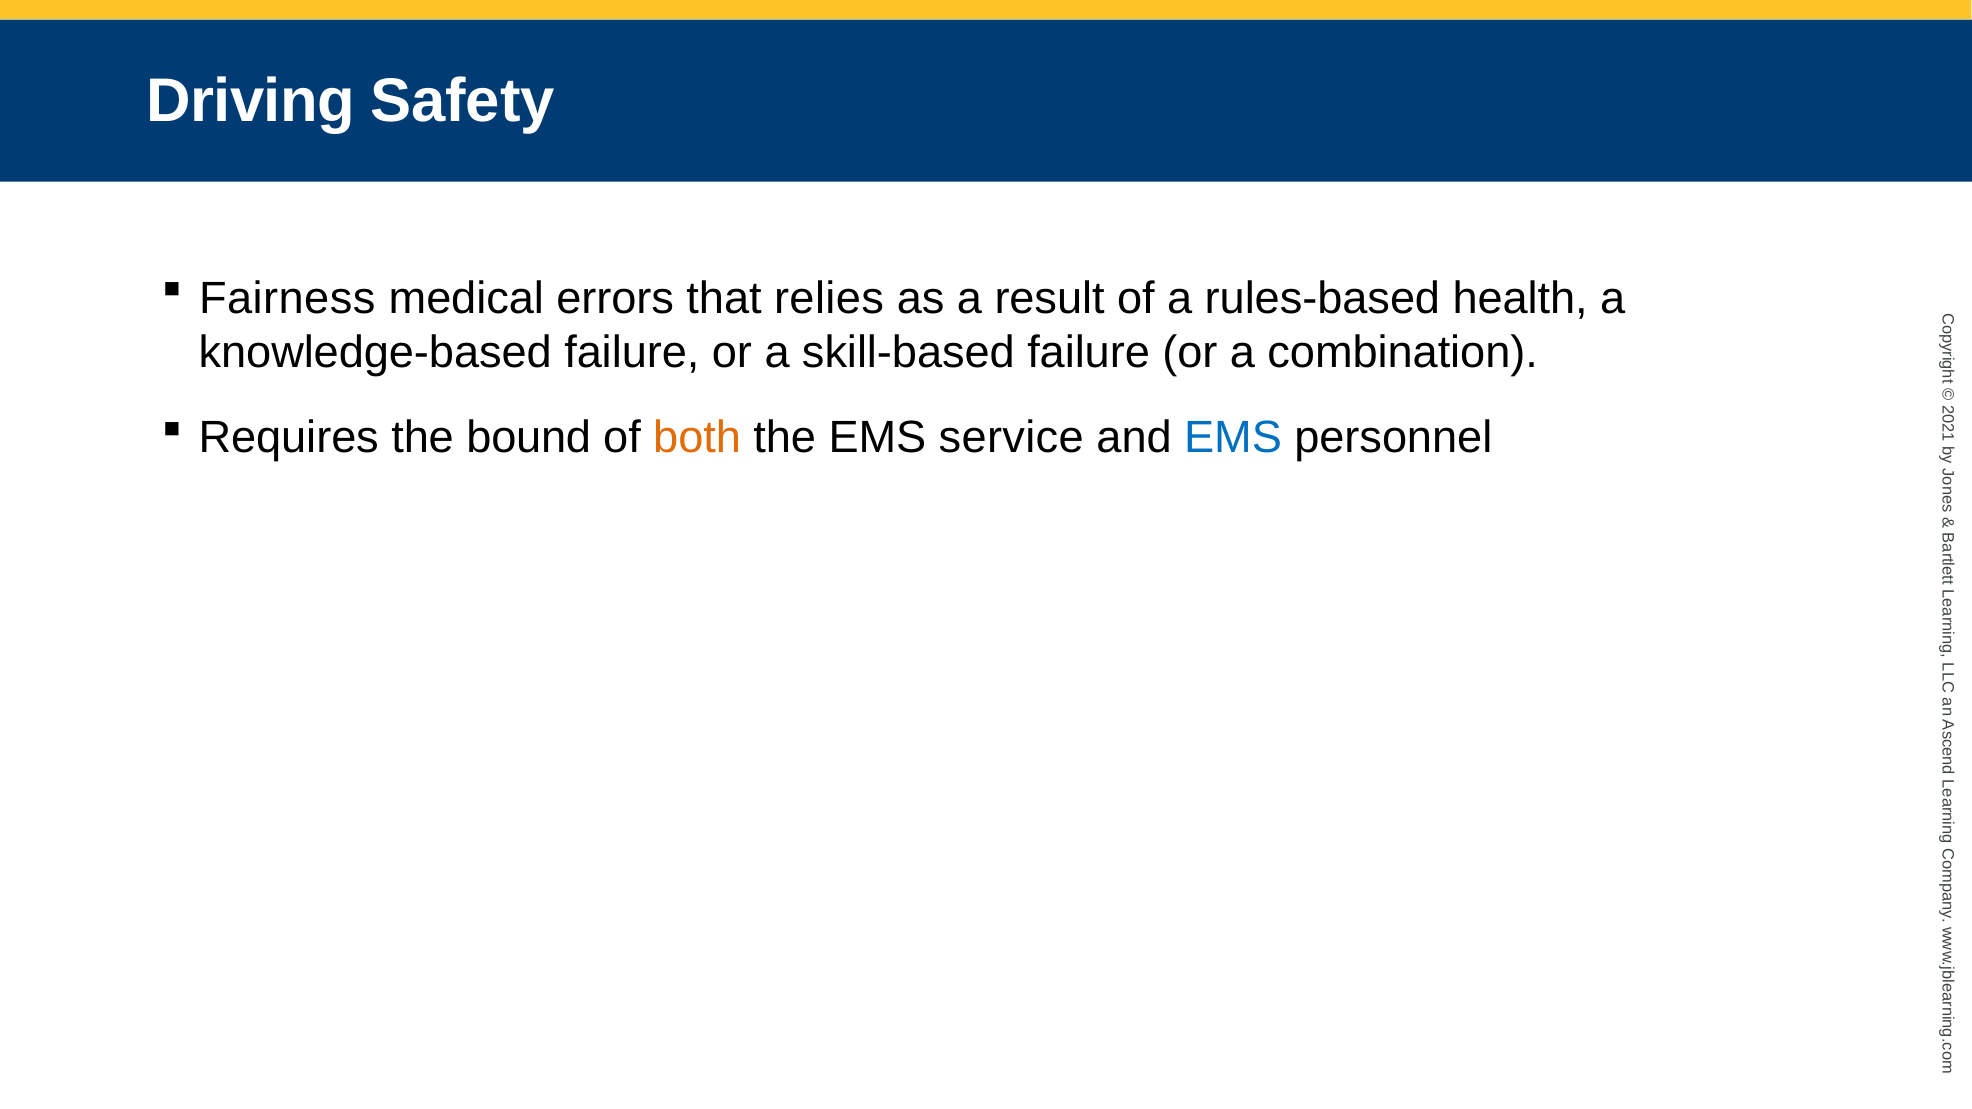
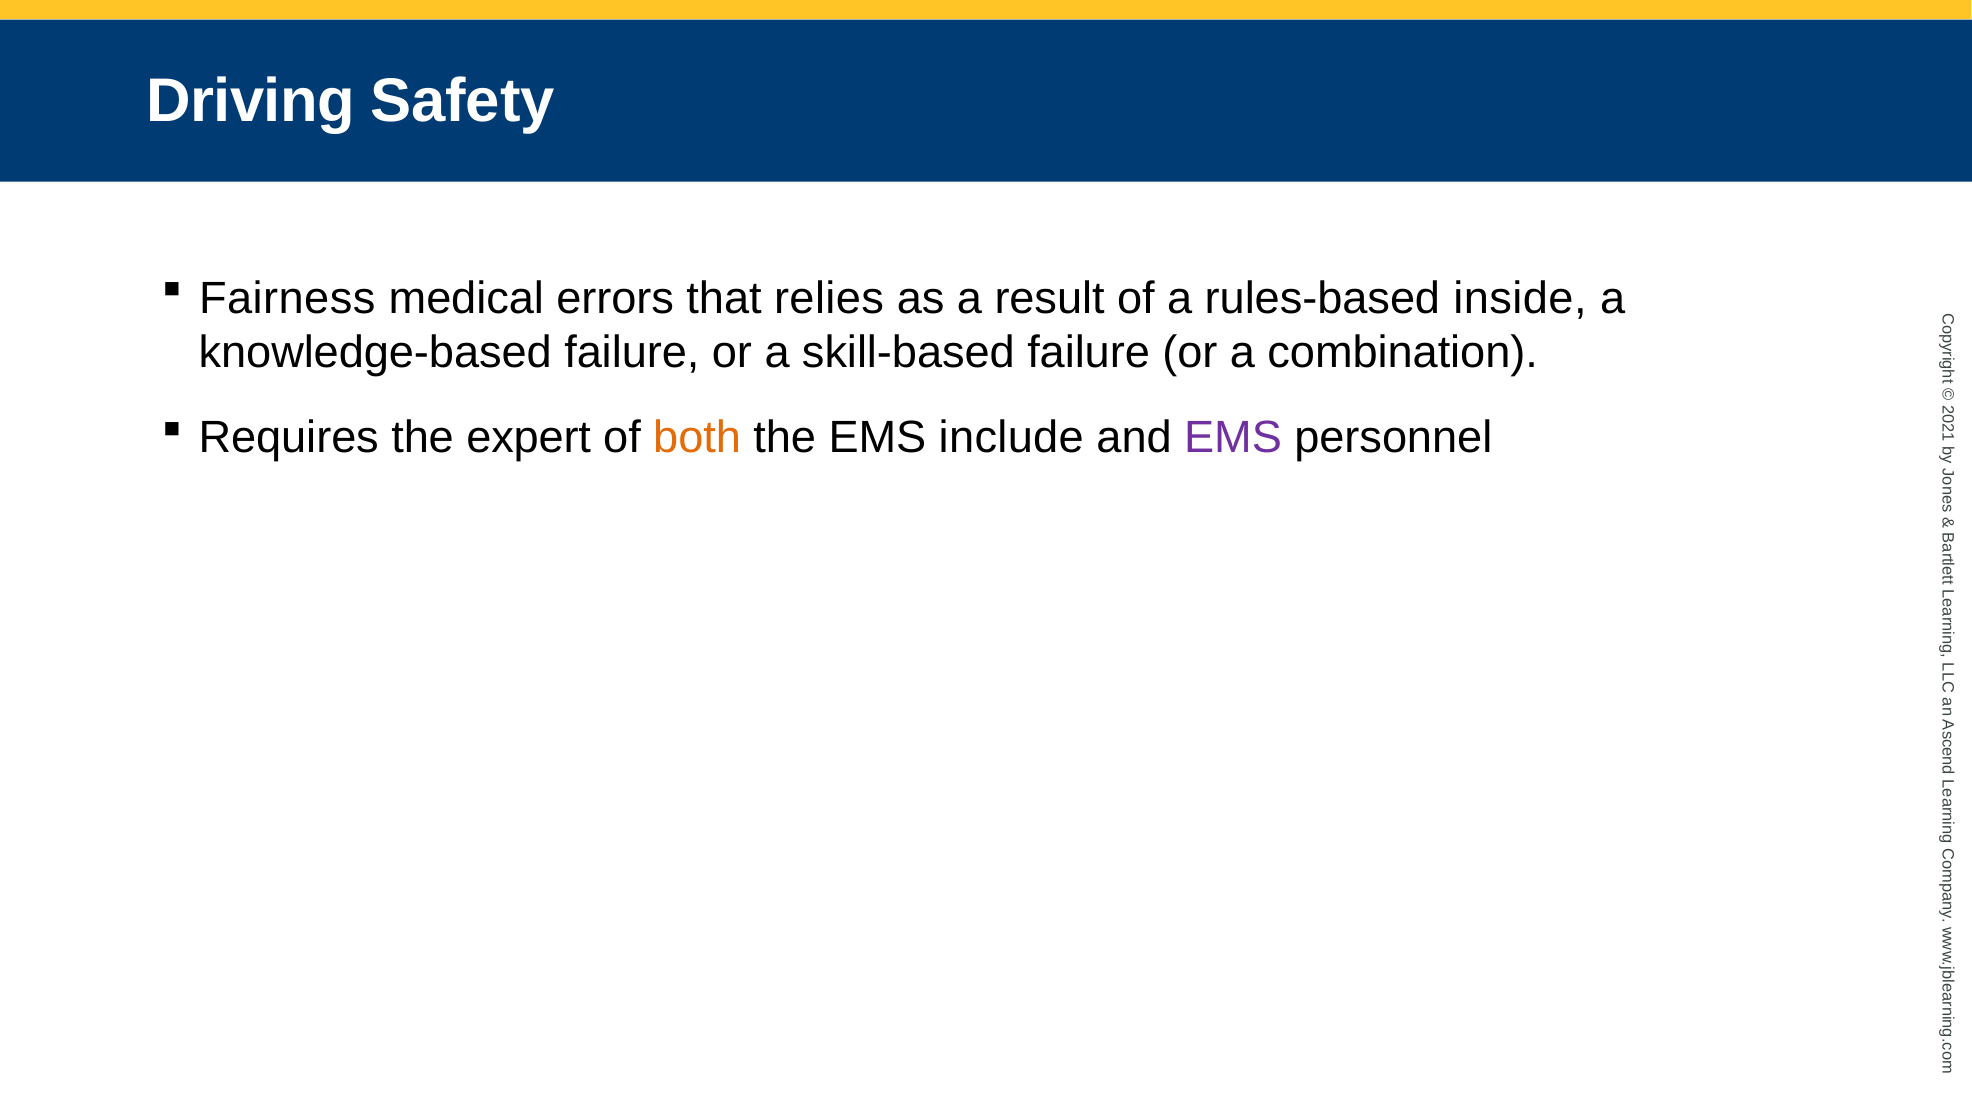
health: health -> inside (1520, 298)
bound: bound -> expert (529, 438)
service: service -> include (1011, 438)
EMS colour: blue -> purple (1233, 438)
